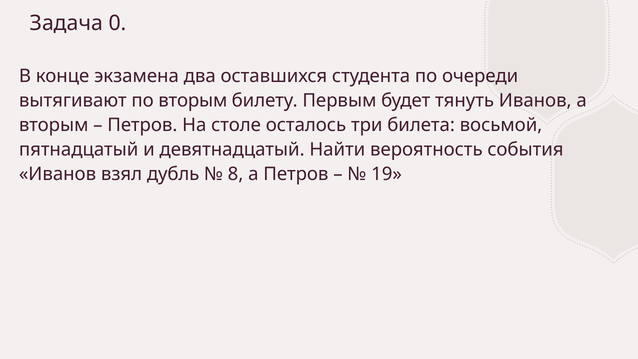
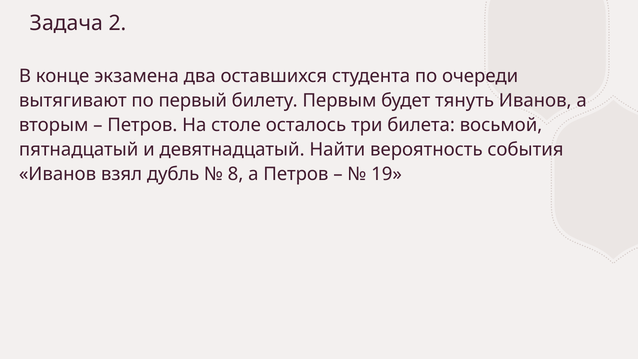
0: 0 -> 2 (117, 23)
по вторым: вторым -> первый (193, 101)
